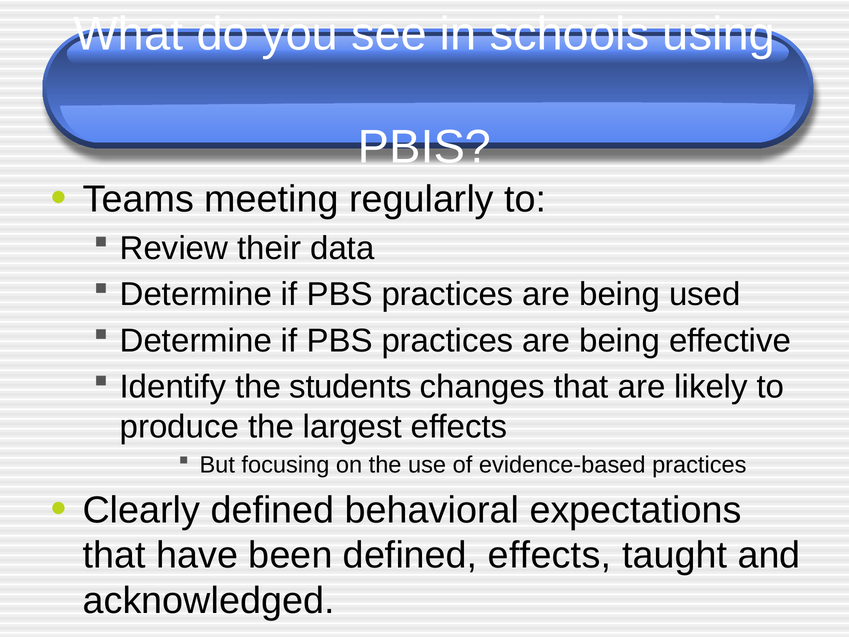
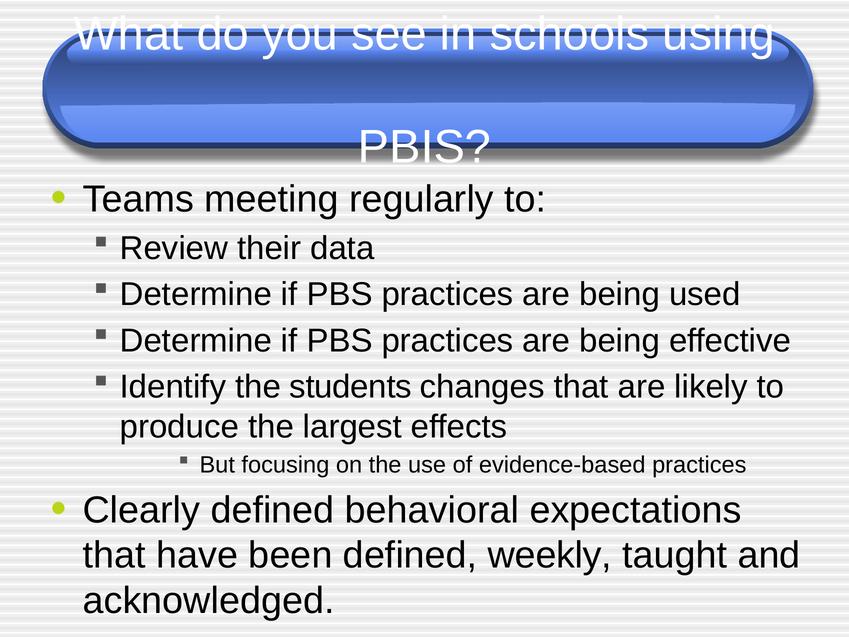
defined effects: effects -> weekly (550, 555)
